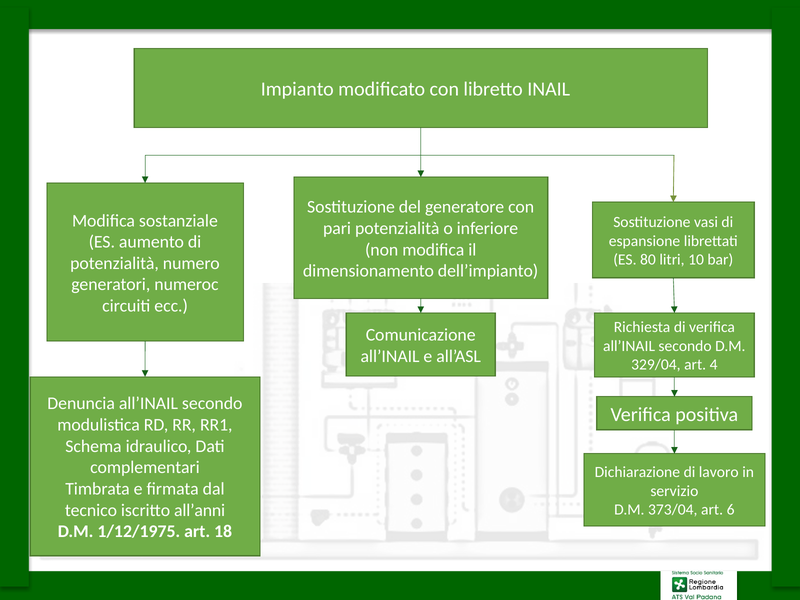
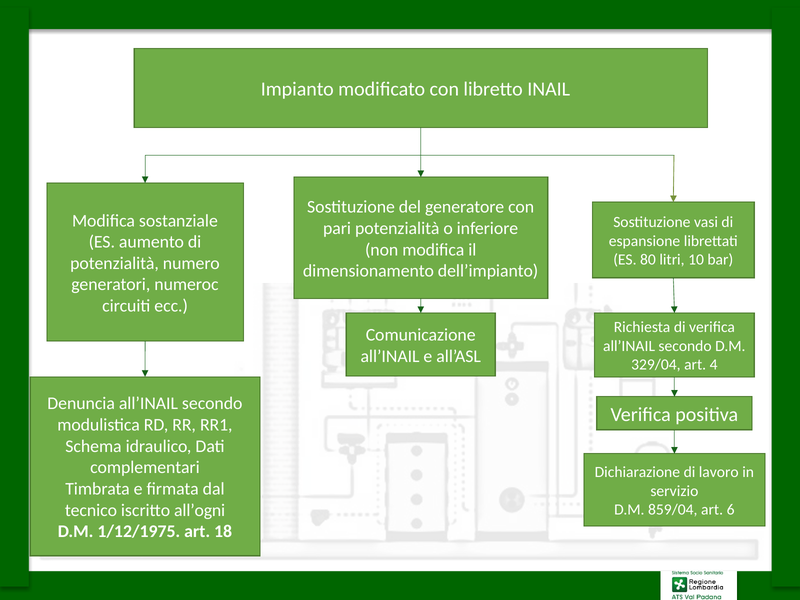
all’anni: all’anni -> all’ogni (200, 510)
373/04: 373/04 -> 859/04 (673, 510)
